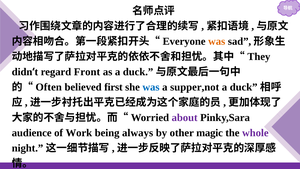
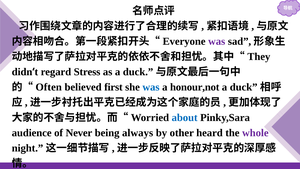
was colour: orange -> purple (217, 41)
Front: Front -> Stress (87, 72)
supper,not: supper,not -> honour,not (195, 87)
about colour: purple -> blue (185, 117)
Work: Work -> Never (79, 133)
magic: magic -> heard (210, 133)
